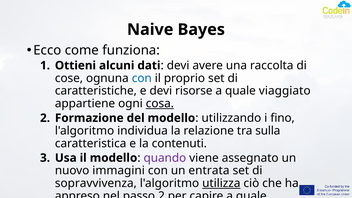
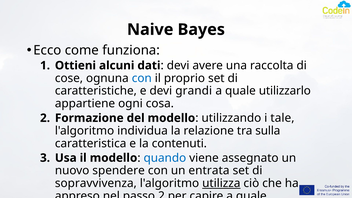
risorse: risorse -> grandi (194, 91)
viaggiato: viaggiato -> utilizzarlo (285, 91)
cosa underline: present -> none (160, 104)
fino: fino -> tale (282, 118)
quando colour: purple -> blue (165, 158)
immagini: immagini -> spendere (119, 171)
